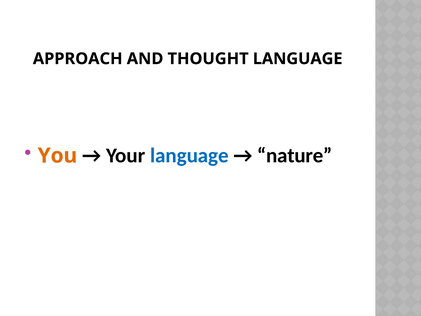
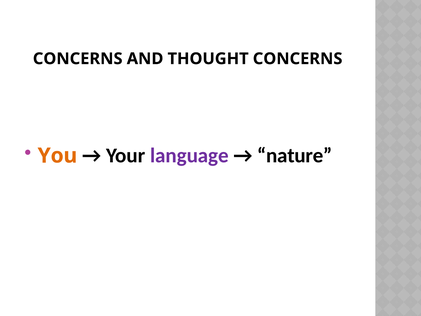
APPROACH: APPROACH -> CONCERNS (78, 59)
THOUGHT LANGUAGE: LANGUAGE -> CONCERNS (298, 59)
language colour: blue -> purple (189, 156)
